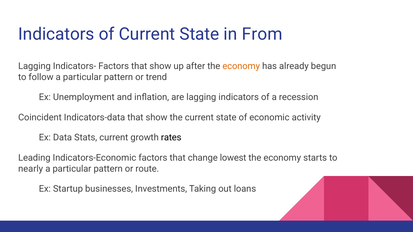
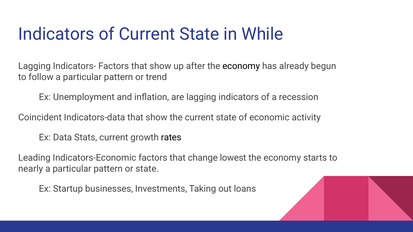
From: From -> While (262, 34)
economy colour: orange -> black (241, 66)
or route: route -> state (147, 169)
